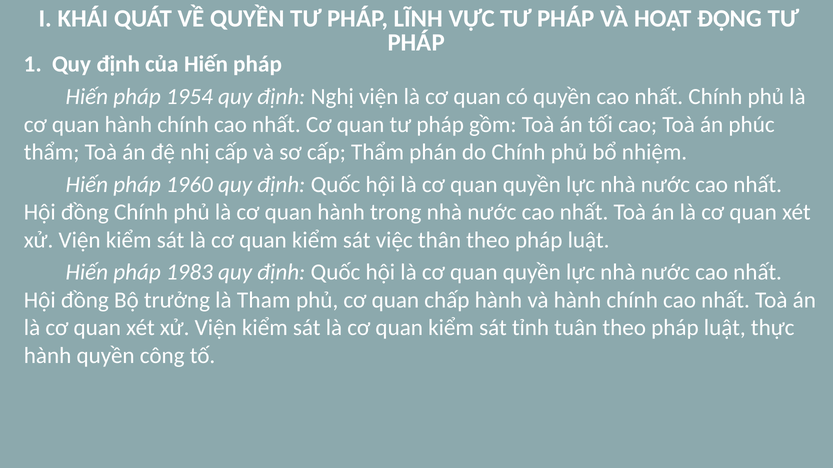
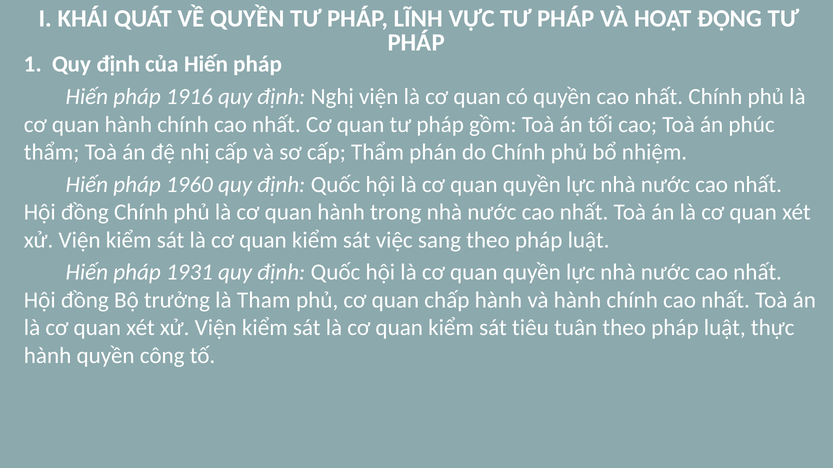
1954: 1954 -> 1916 (189, 97)
thân: thân -> sang (440, 240)
1983: 1983 -> 1931 (189, 273)
tỉnh: tỉnh -> tiêu (530, 328)
